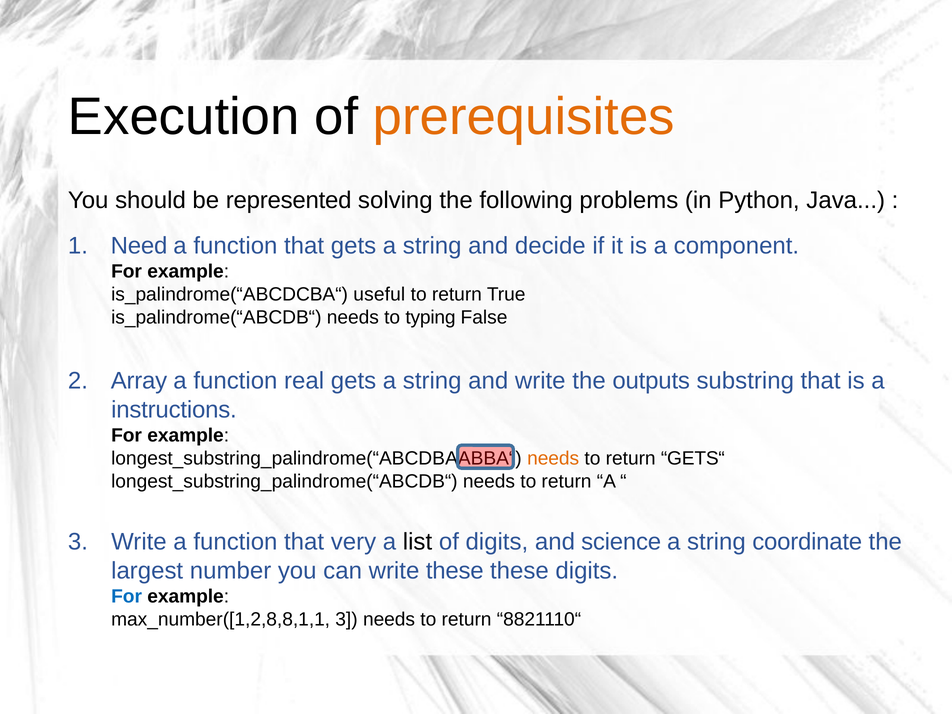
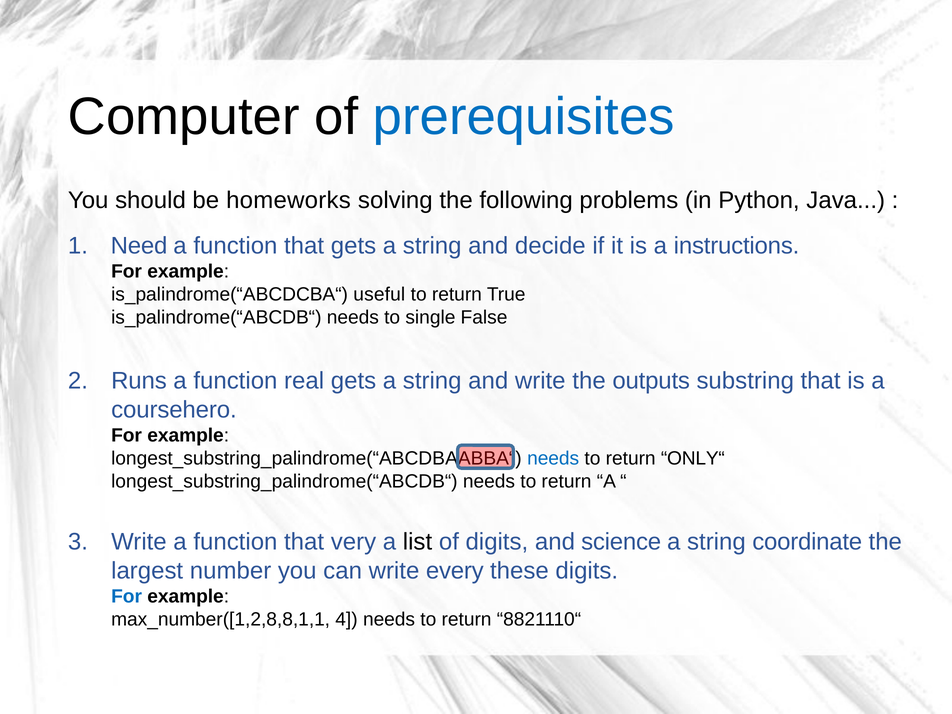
Execution: Execution -> Computer (184, 117)
prerequisites colour: orange -> blue (524, 117)
represented: represented -> homeworks (288, 200)
component: component -> instructions (737, 246)
typing: typing -> single (430, 317)
Array: Array -> Runs (139, 381)
instructions: instructions -> coursehero (174, 410)
needs colour: orange -> blue (553, 458)
GETS“: GETS“ -> ONLY“ (693, 458)
write these: these -> every (455, 571)
max_number([1,2,8,8,1,1 3: 3 -> 4 (346, 619)
